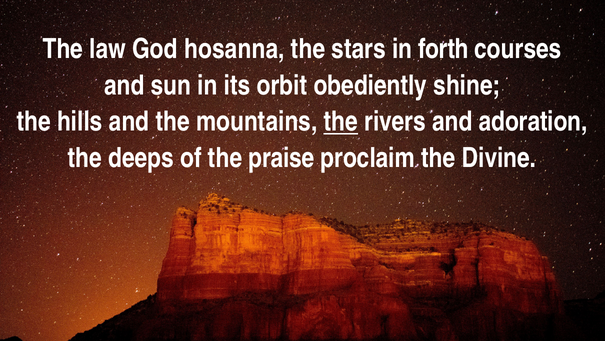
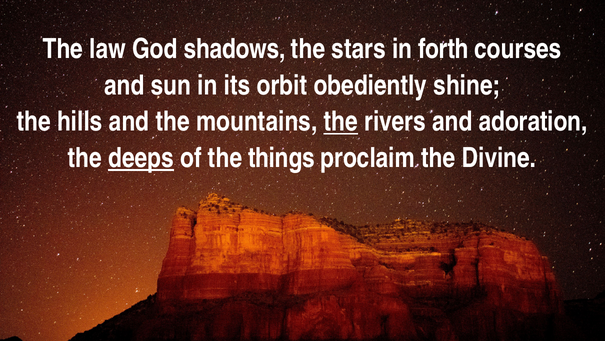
hosanna: hosanna -> shadows (234, 49)
deeps underline: none -> present (141, 158)
praise: praise -> things (281, 158)
